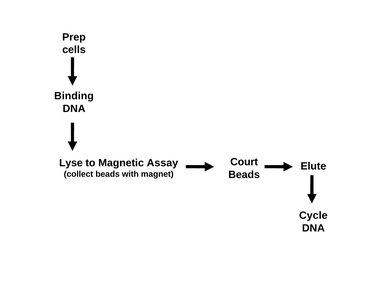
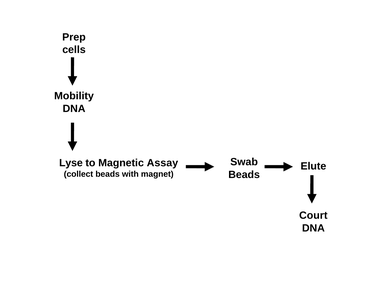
Binding: Binding -> Mobility (74, 96)
Court: Court -> Swab (244, 162)
Cycle: Cycle -> Court (313, 216)
